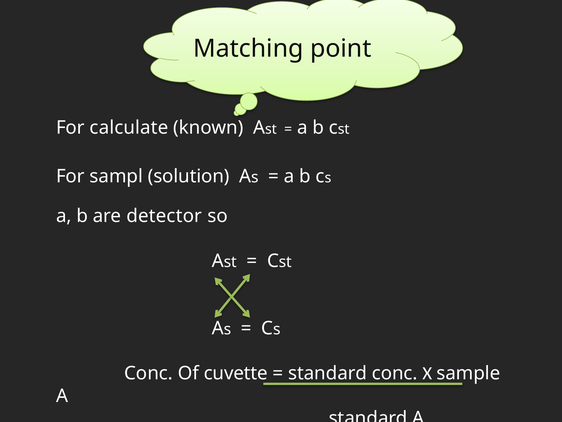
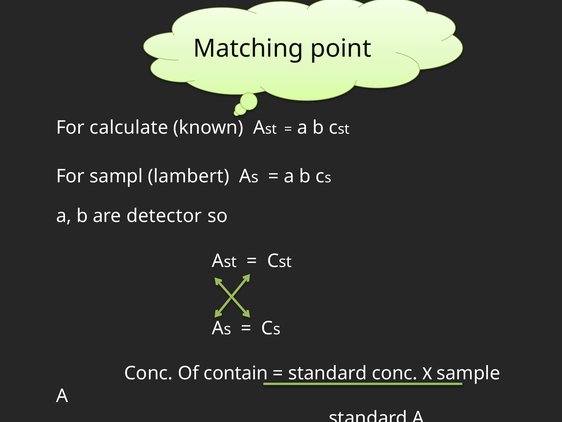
solution: solution -> lambert (189, 176)
cuvette: cuvette -> contain (236, 373)
